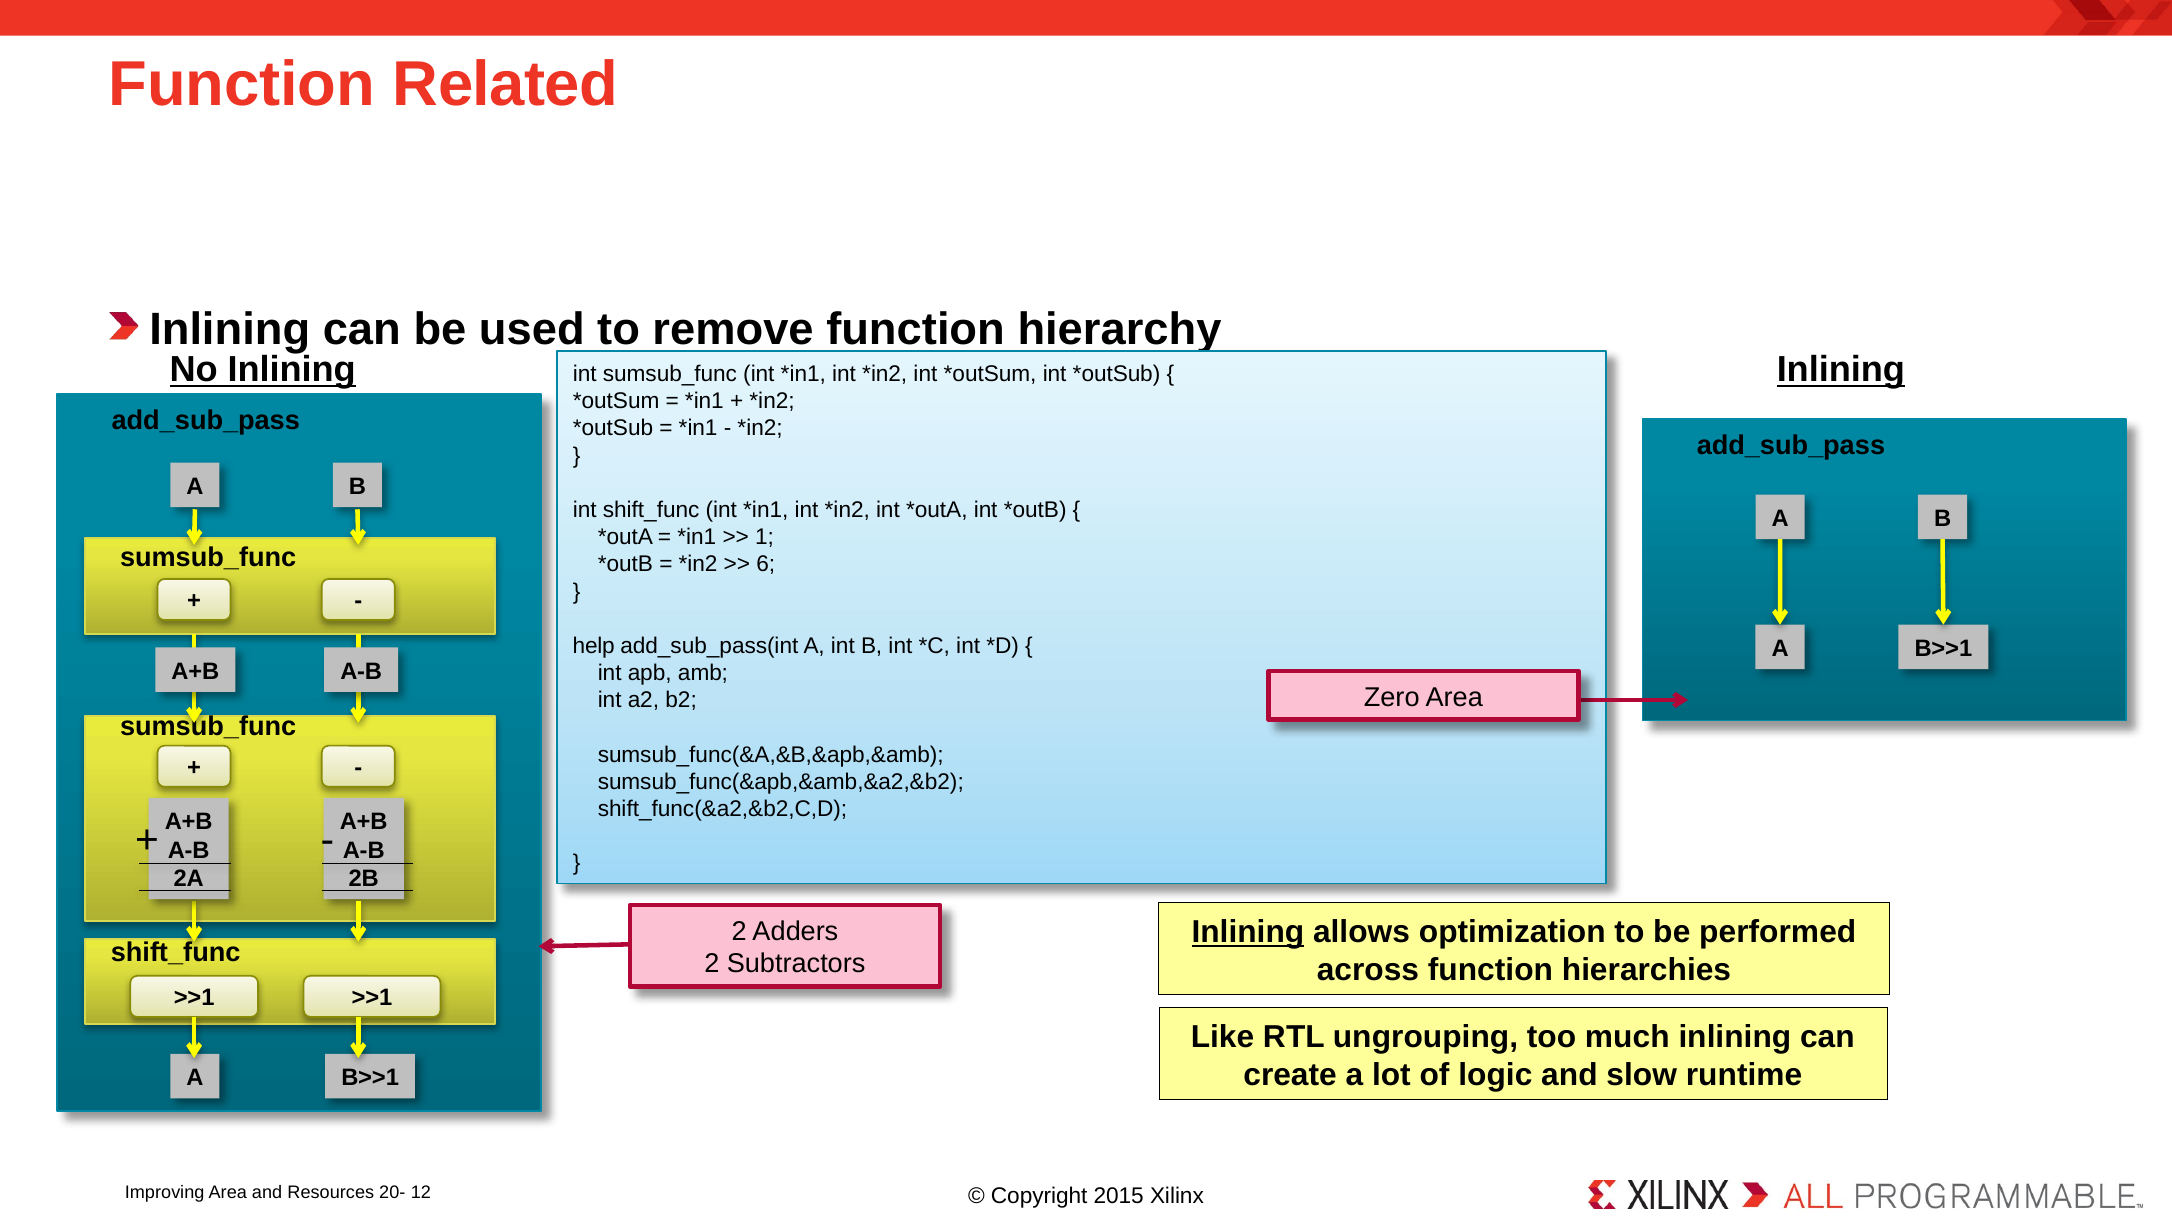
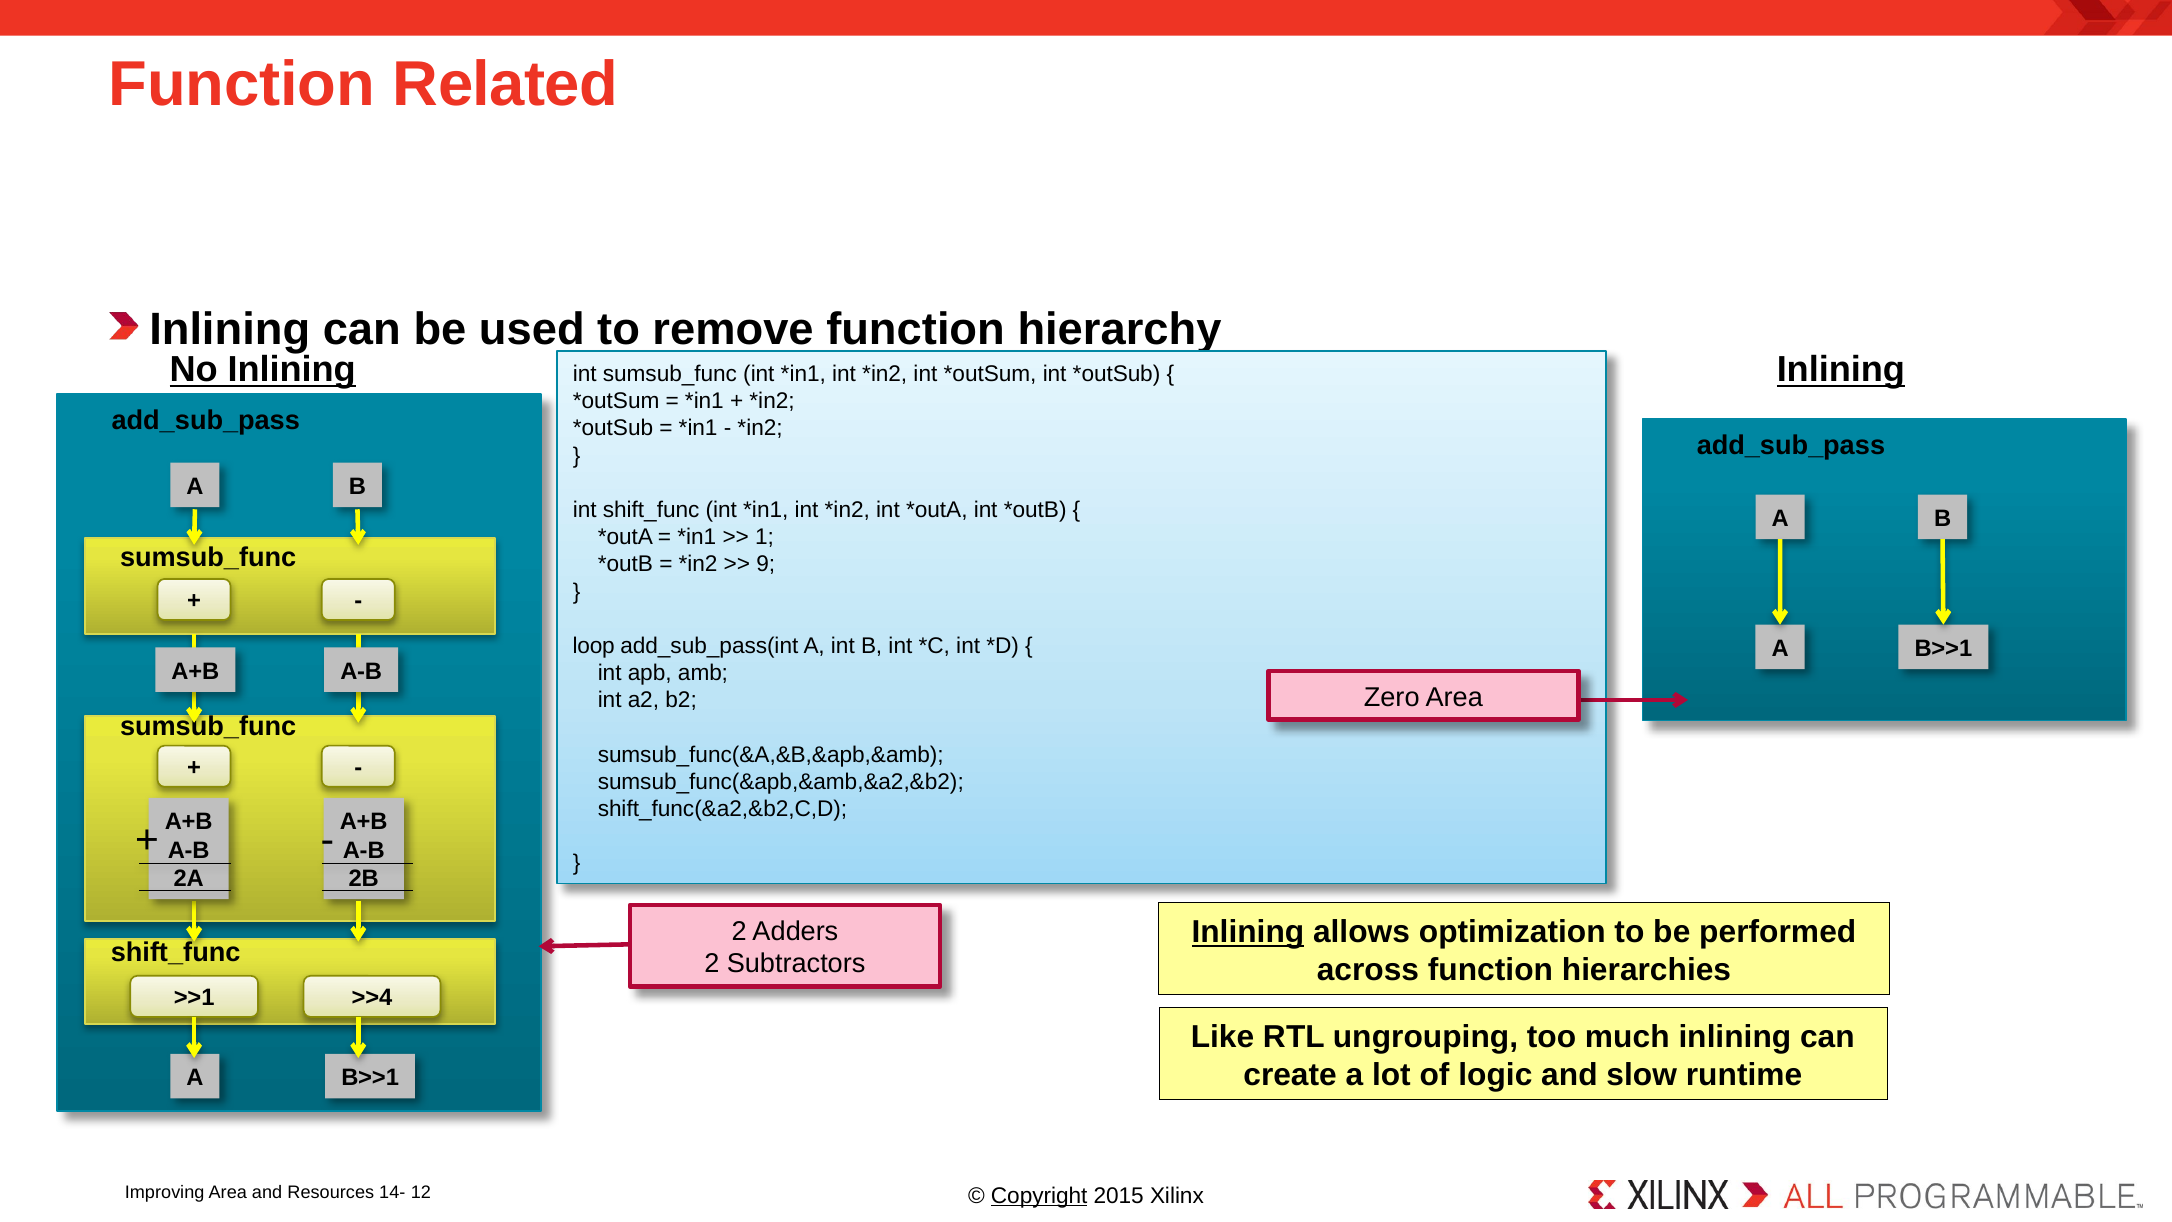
6: 6 -> 9 (766, 564)
help: help -> loop (594, 646)
>>1: >>1 -> >>4 (372, 998)
20-: 20- -> 14- (392, 1192)
Copyright underline: none -> present (1039, 1196)
